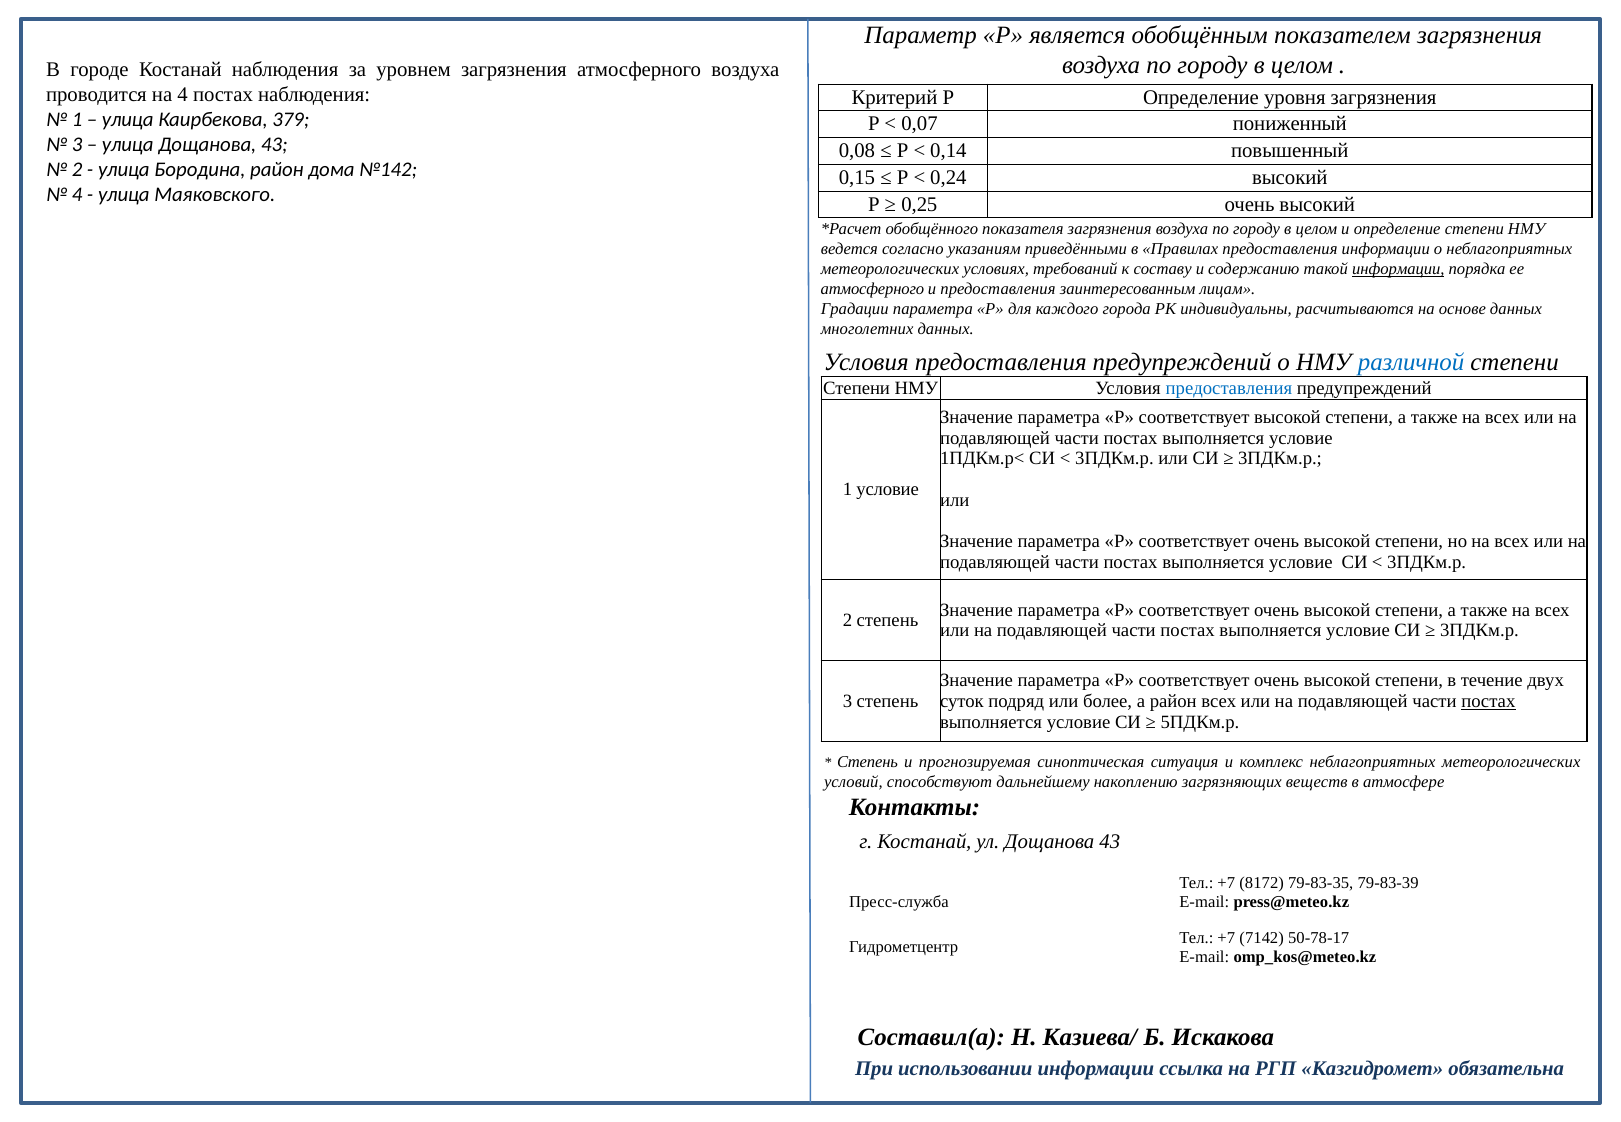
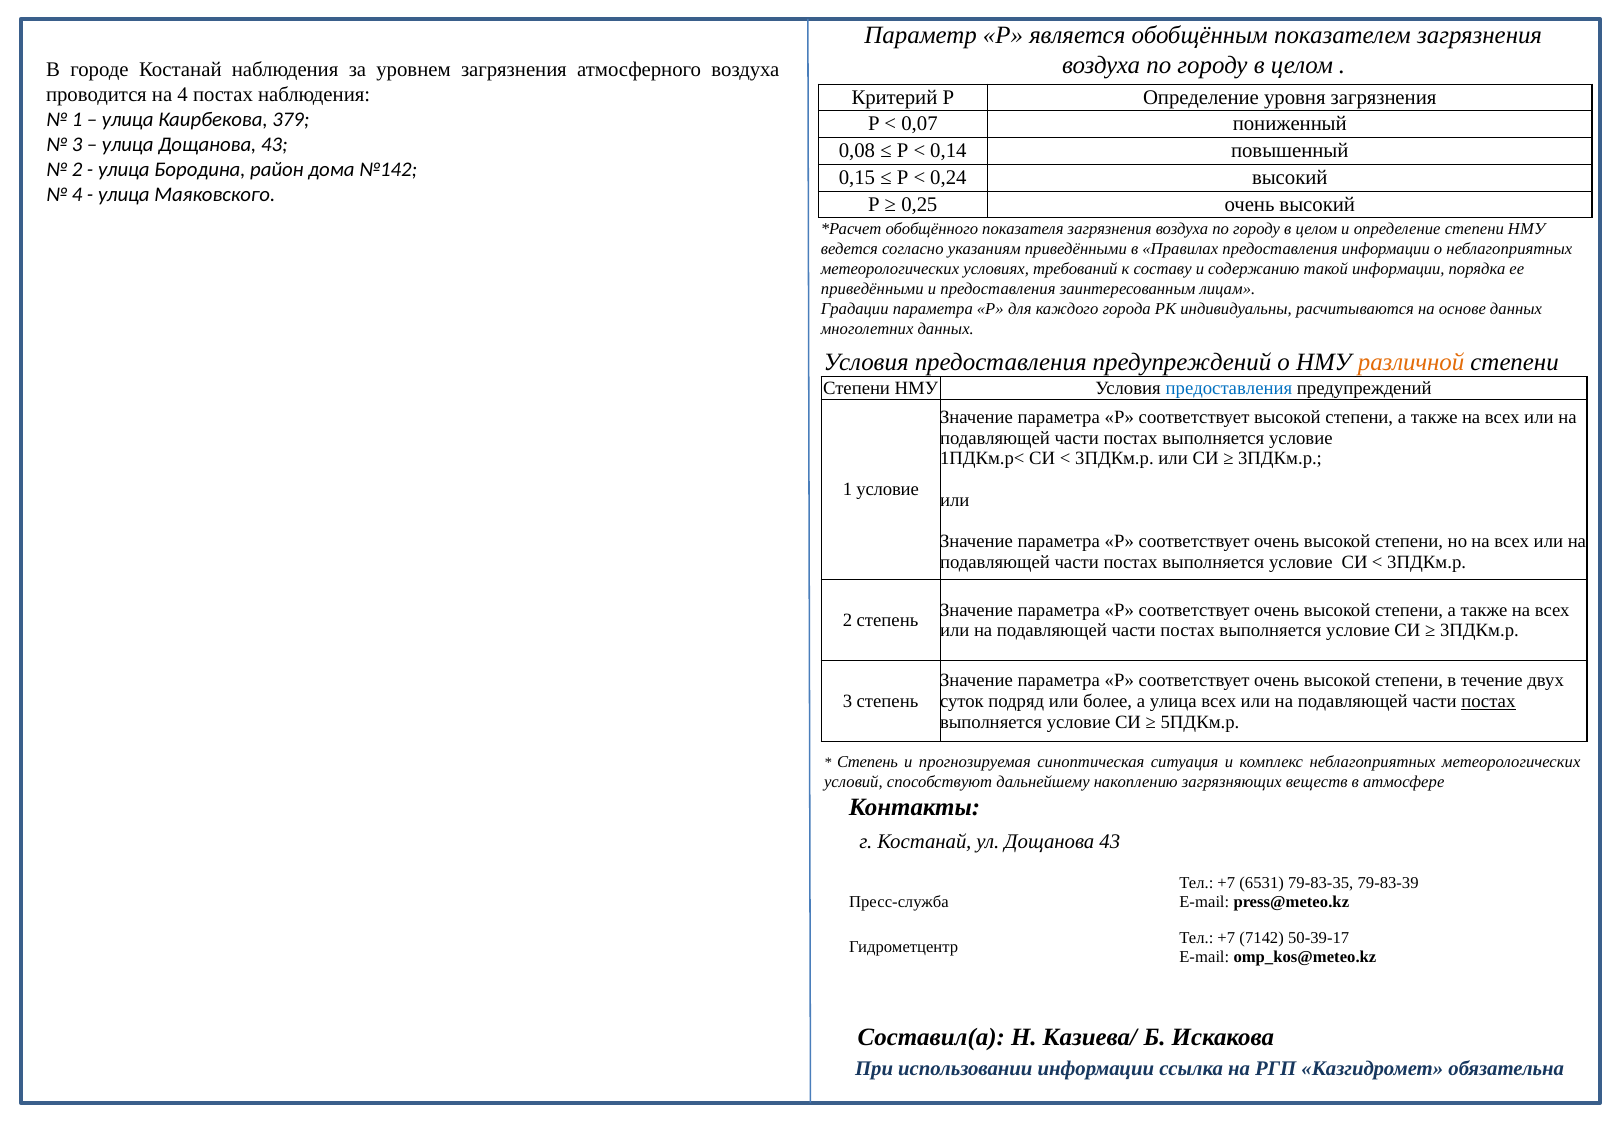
информации underline: present -> none (1398, 269)
атмосферного: атмосферного -> приведёнными (872, 289)
различной colour: blue -> orange (1411, 362)
а район: район -> улица (1173, 701)
8172: 8172 -> 6531 (1262, 884)
50-78-17: 50-78-17 -> 50-39-17 (1319, 938)
